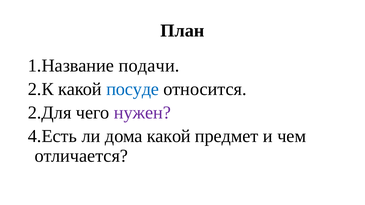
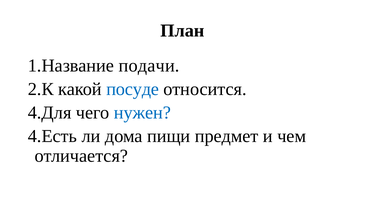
2.Для: 2.Для -> 4.Для (50, 113)
нужен colour: purple -> blue (142, 113)
дома какой: какой -> пищи (169, 136)
